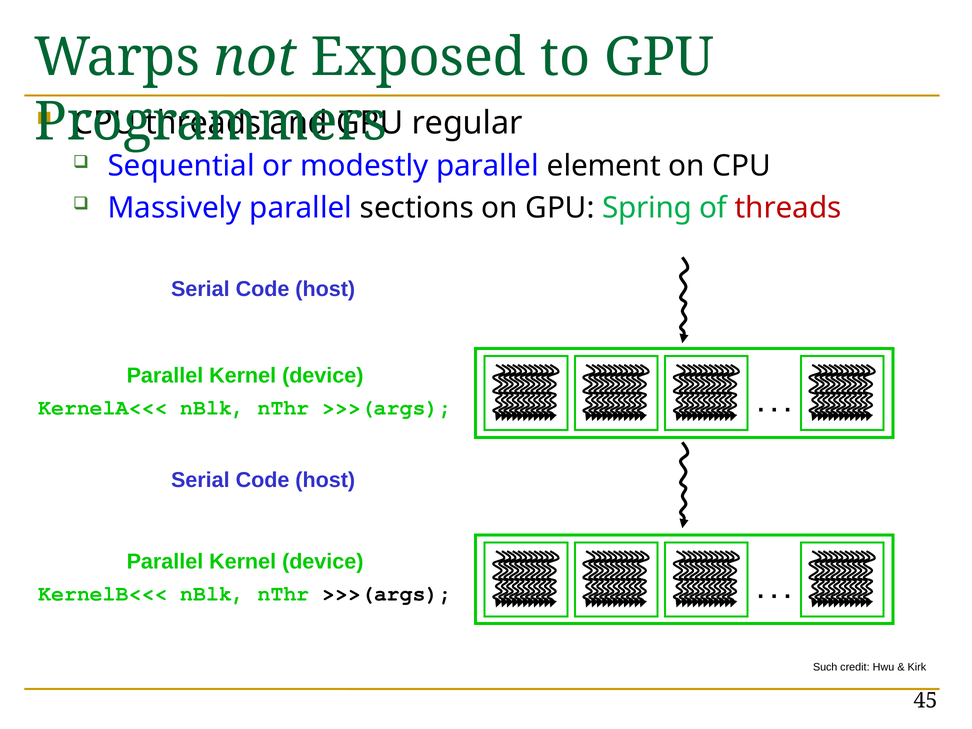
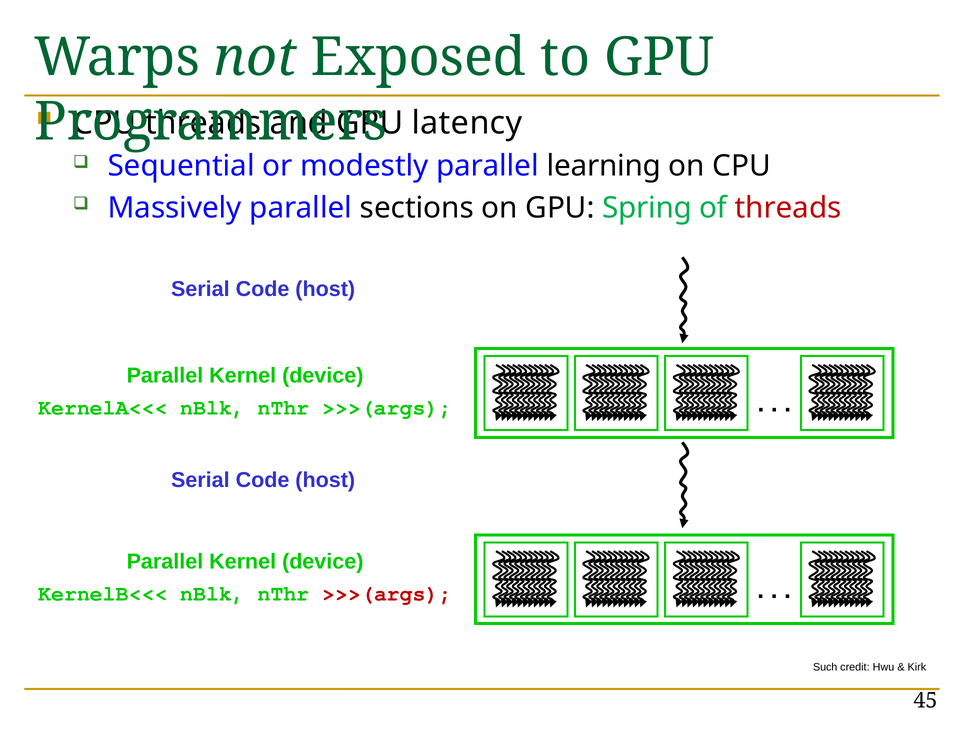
regular: regular -> latency (467, 123)
element: element -> learning (604, 166)
>>>(args colour: black -> red (387, 594)
